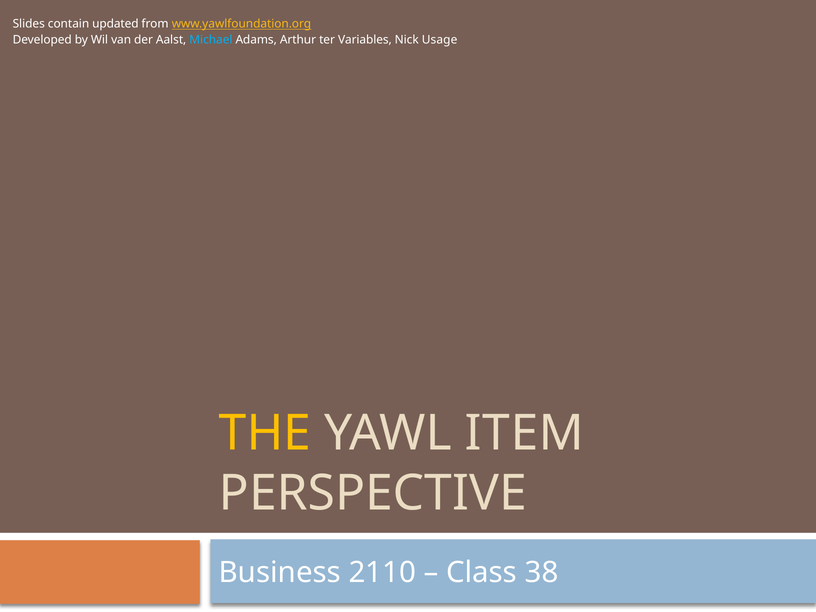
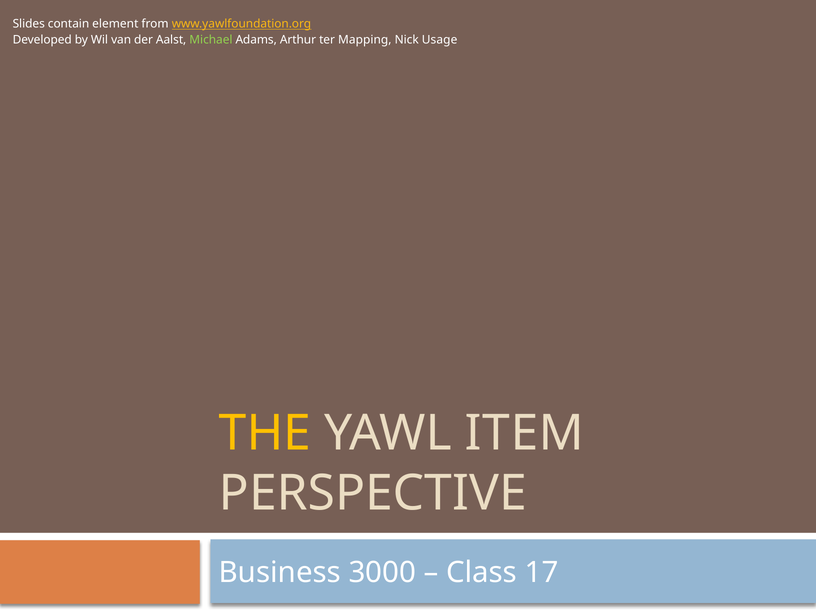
updated: updated -> element (115, 24)
Michael colour: light blue -> light green (211, 40)
Variables: Variables -> Mapping (365, 40)
2110: 2110 -> 3000 (382, 573)
38: 38 -> 17 (542, 573)
